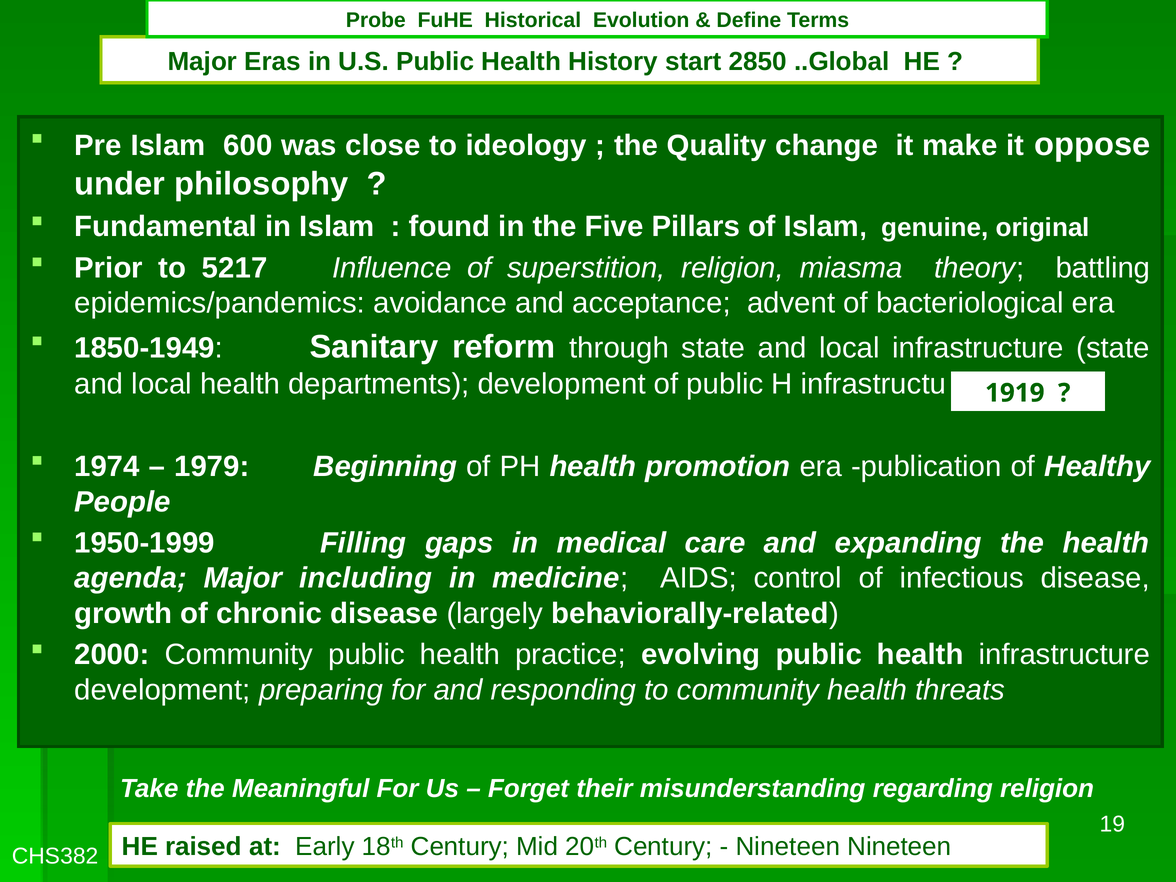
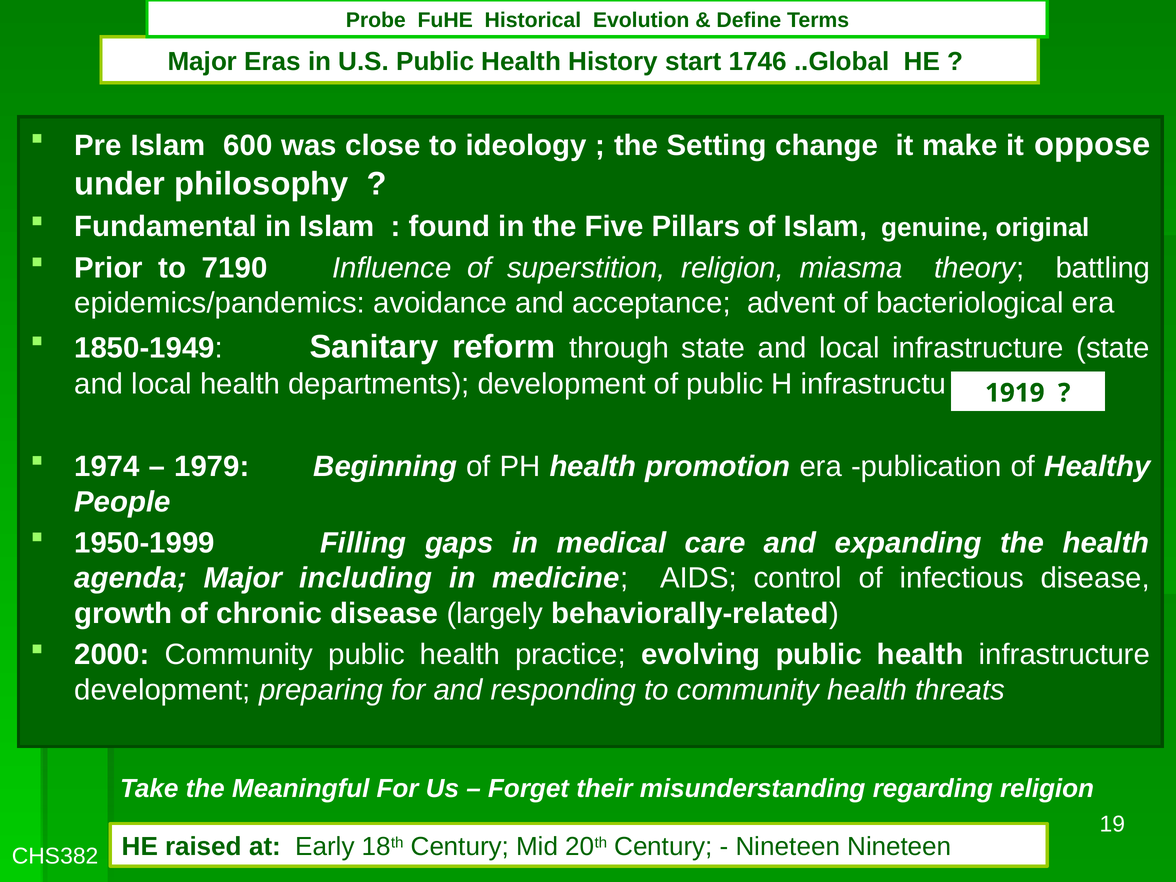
2850: 2850 -> 1746 (758, 62)
Quality: Quality -> Setting (717, 146)
5217: 5217 -> 7190 (235, 268)
